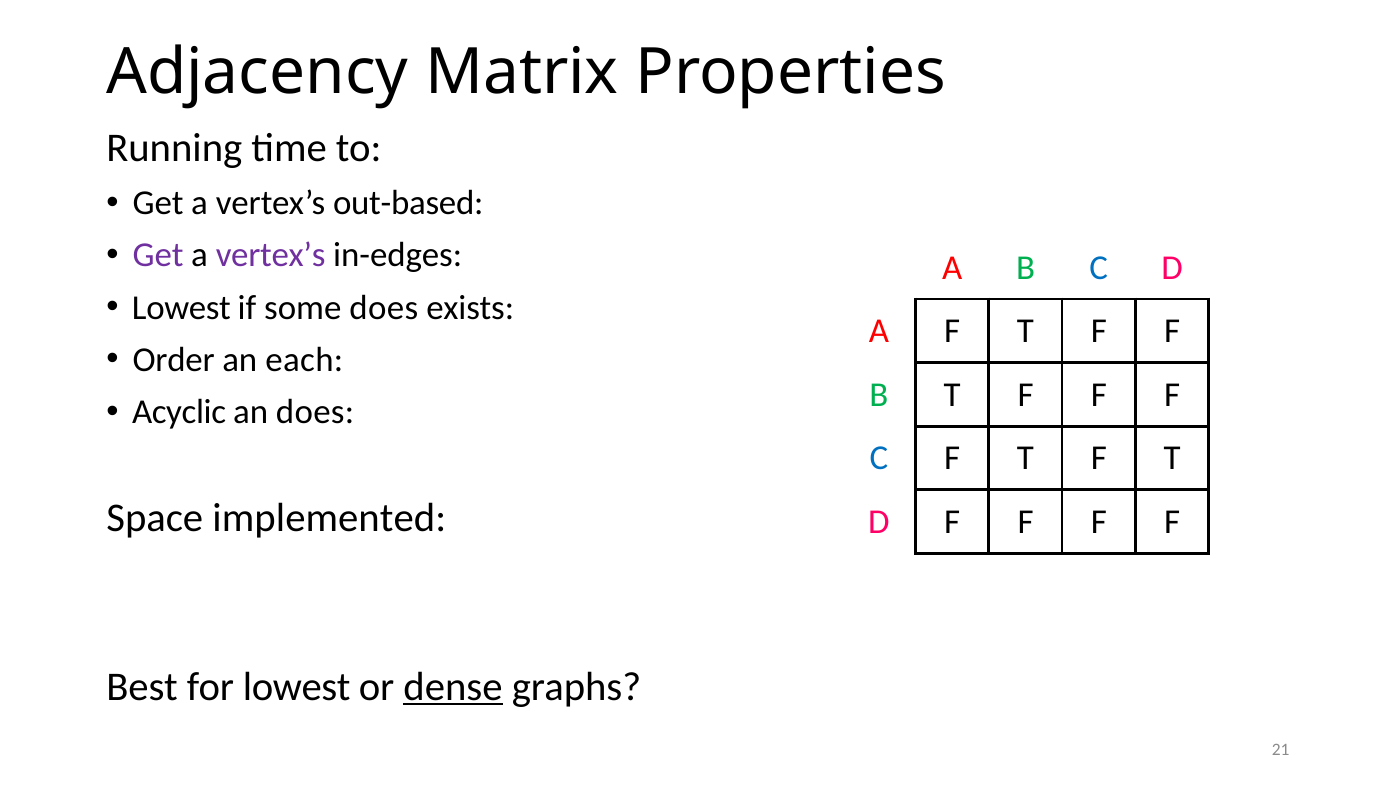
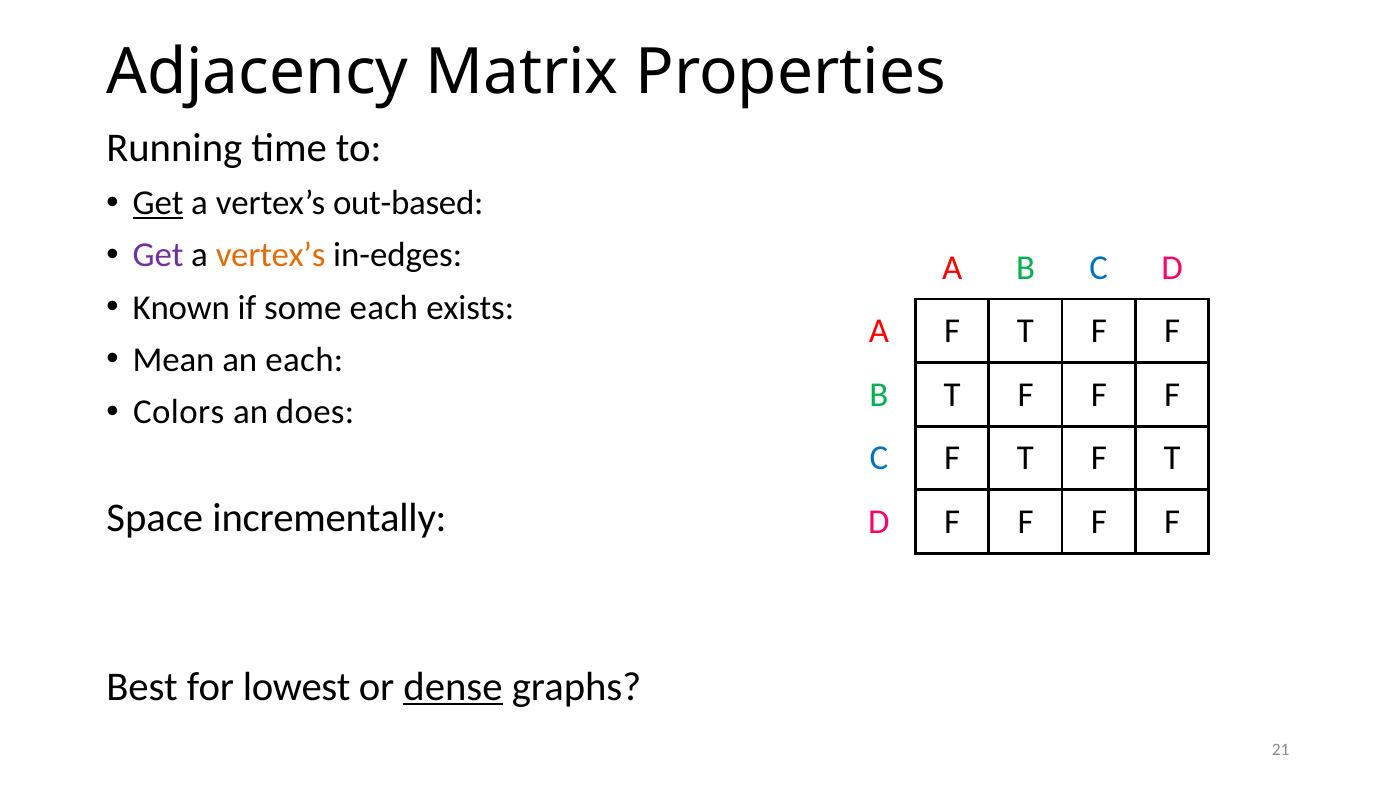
Get underline: none -> present (158, 203)
vertex’s colour: purple -> orange (271, 255)
Lowest: Lowest -> Known (181, 308)
some does: does -> each (384, 308)
Order: Order -> Mean (174, 360)
Acyclic: Acyclic -> Colors (179, 412)
implemented: implemented -> incrementally (329, 519)
